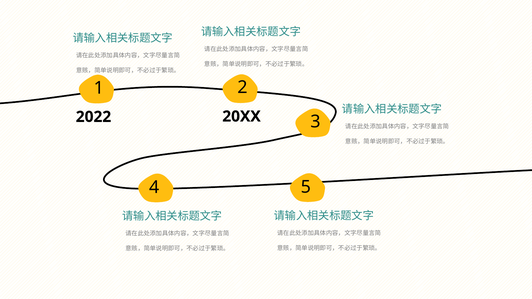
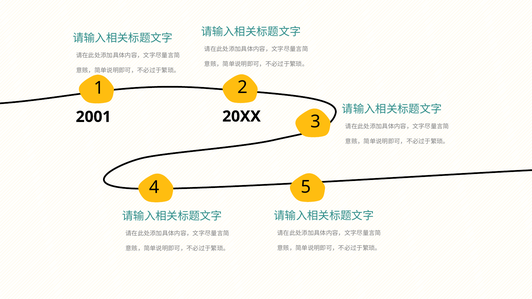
2022: 2022 -> 2001 (93, 117)
